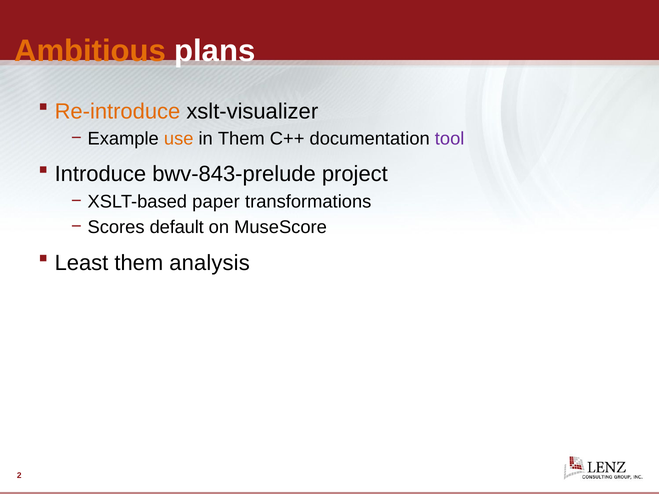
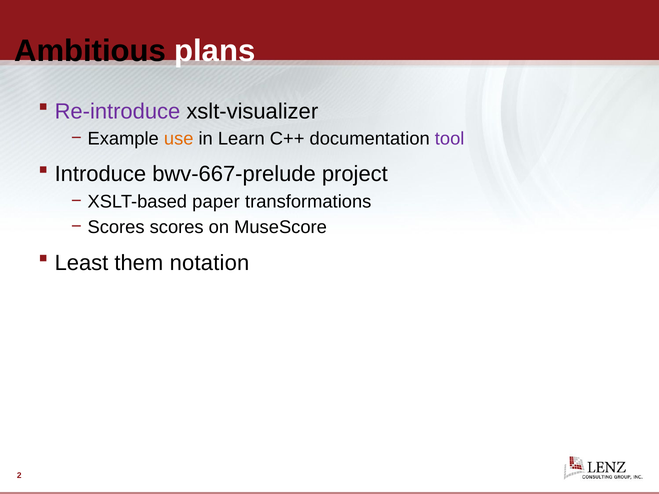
Ambitious colour: orange -> black (90, 51)
Re-introduce colour: orange -> purple (117, 111)
in Them: Them -> Learn (241, 139)
bwv-843-prelude: bwv-843-prelude -> bwv-667-prelude (234, 174)
Scores default: default -> scores (177, 228)
analysis: analysis -> notation (209, 263)
